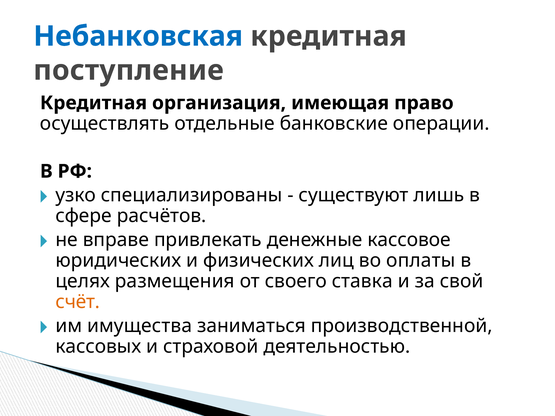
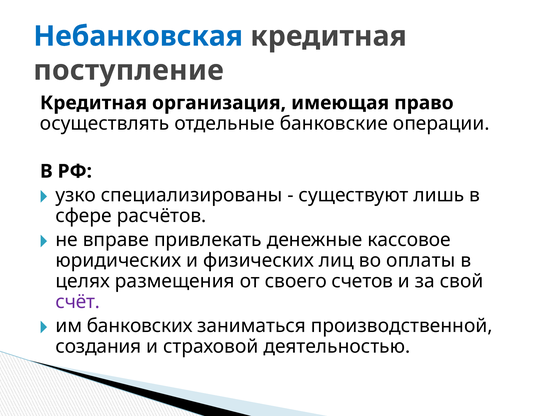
ставка: ставка -> счетов (362, 281)
счёт colour: orange -> purple (78, 302)
имущества: имущества -> банковских (140, 326)
кассовых: кассовых -> создания (98, 347)
